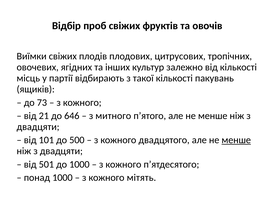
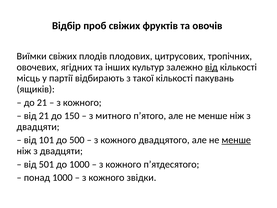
від underline: none -> present (211, 67)
до 73: 73 -> 21 (42, 102)
646: 646 -> 150 (72, 116)
мітять: мітять -> звідки (141, 177)
